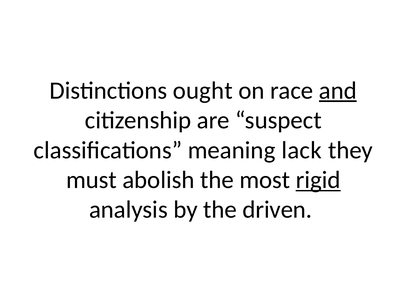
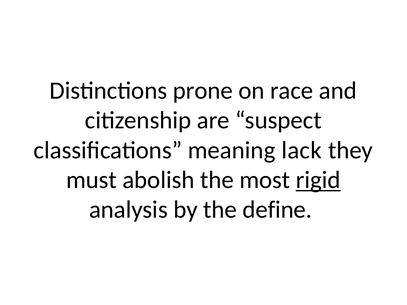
ought: ought -> prone (203, 91)
and underline: present -> none (338, 91)
driven: driven -> define (277, 210)
